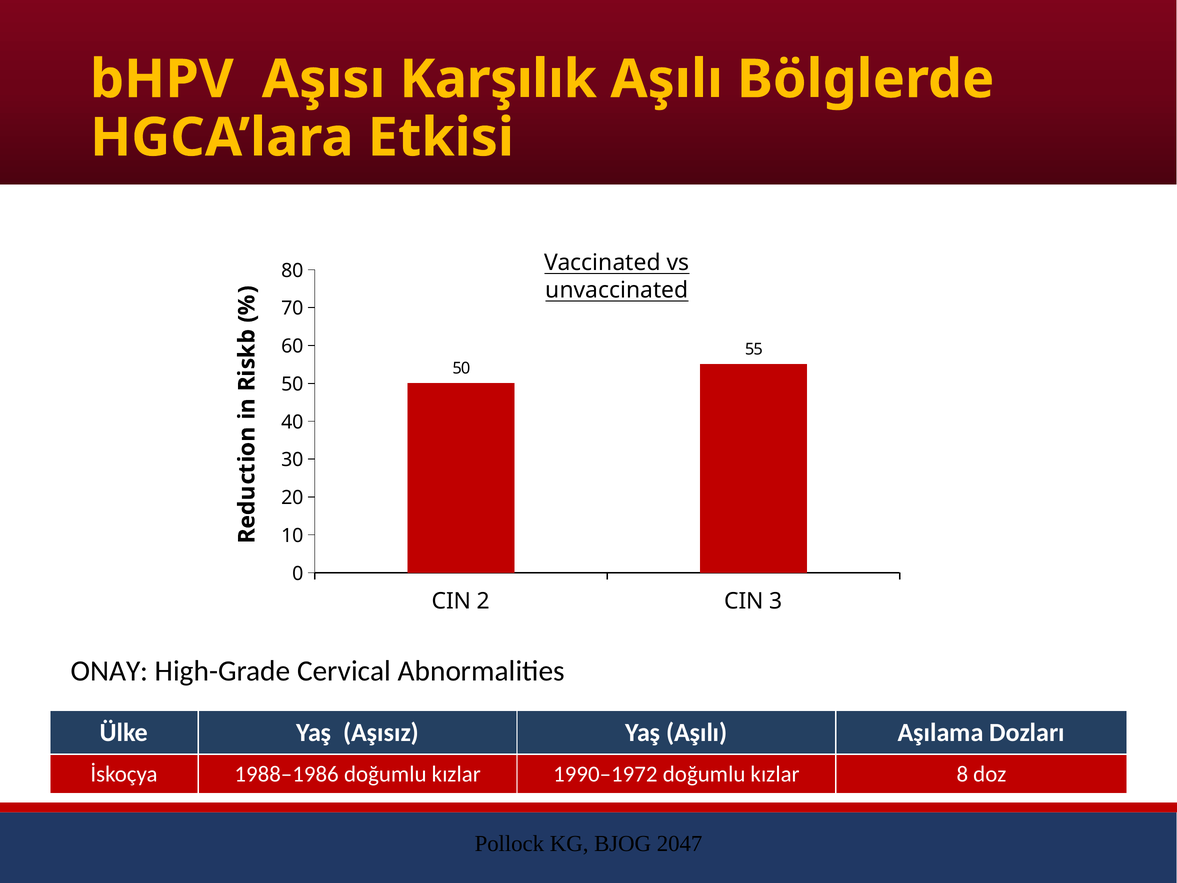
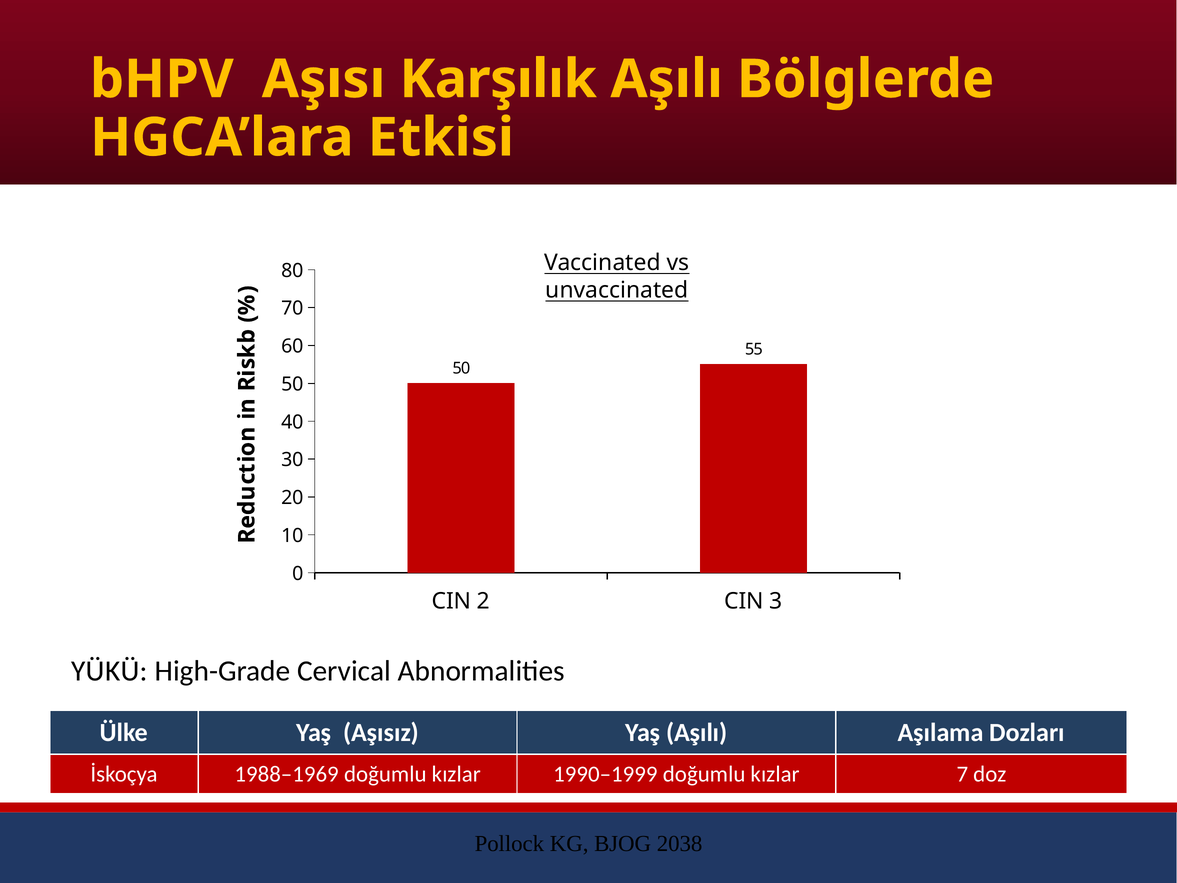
ONAY: ONAY -> YÜKÜ (109, 671)
1988–1986: 1988–1986 -> 1988–1969 (287, 774)
1990–1972: 1990–1972 -> 1990–1999 (605, 774)
8: 8 -> 7 (962, 774)
2047: 2047 -> 2038 (680, 843)
